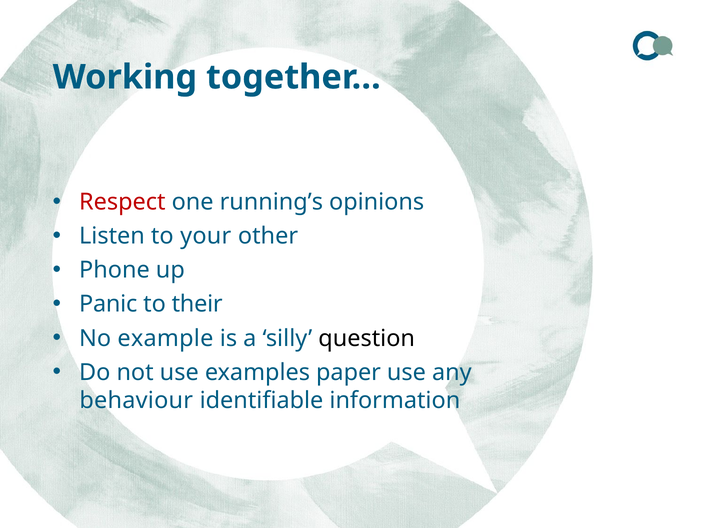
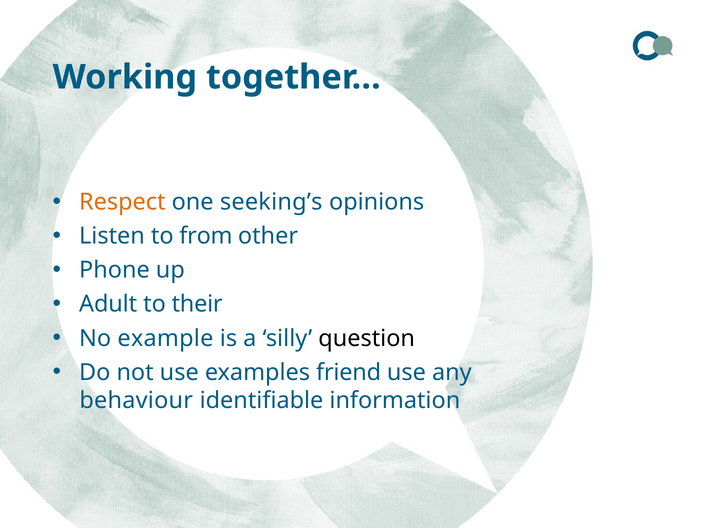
Respect colour: red -> orange (122, 202)
running’s: running’s -> seeking’s (271, 202)
your: your -> from (206, 236)
Panic: Panic -> Adult (108, 304)
paper: paper -> friend (349, 372)
